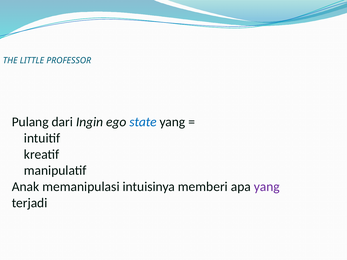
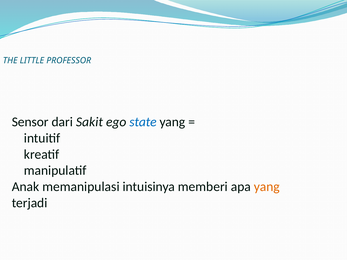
Pulang: Pulang -> Sensor (30, 122)
Ingin: Ingin -> Sakit (89, 122)
yang colour: purple -> orange (267, 187)
